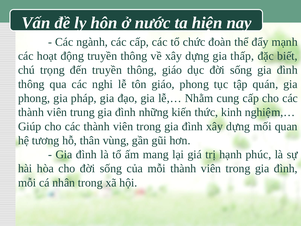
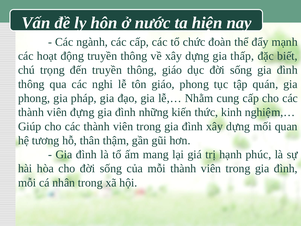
trung: trung -> đựng (82, 112)
vùng: vùng -> thậm (116, 140)
